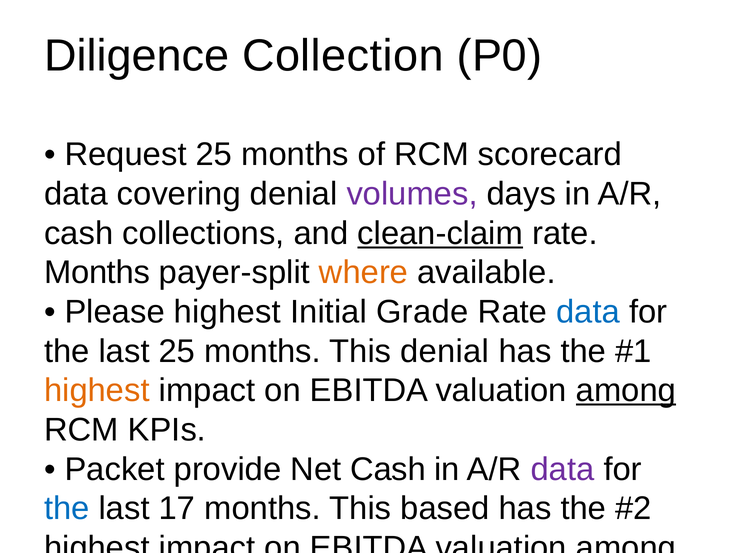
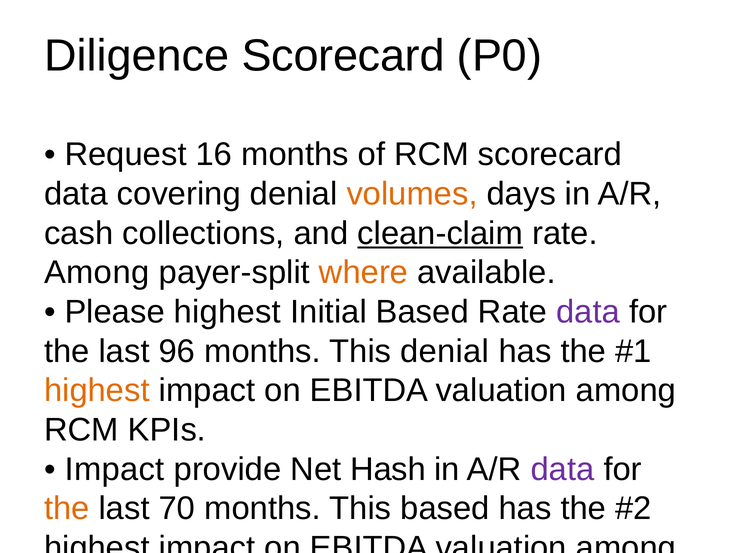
Diligence Collection: Collection -> Scorecard (343, 56)
Request 25: 25 -> 16 (214, 155)
volumes colour: purple -> orange (412, 194)
Months: Months -> Among (97, 272)
Initial Grade: Grade -> Based (422, 312)
data colour: blue -> purple (588, 312)
last 25: 25 -> 96 (177, 351)
among underline: present -> none (626, 390)
Packet: Packet -> Impact (115, 469)
Net Cash: Cash -> Hash (388, 469)
the colour: blue -> orange (67, 508)
17: 17 -> 70 (177, 508)
